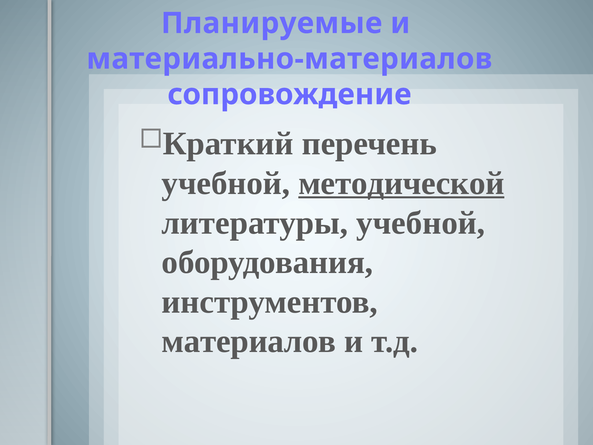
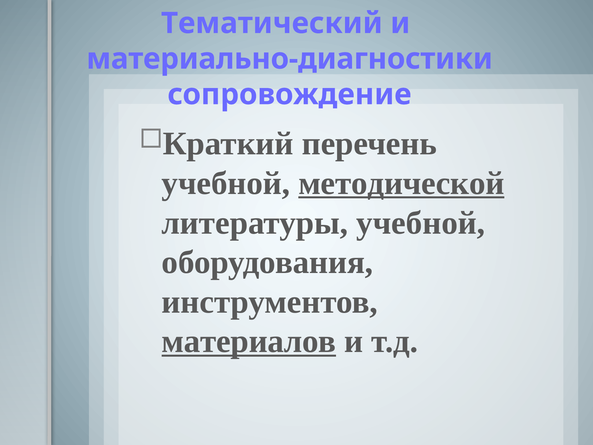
Планируемые: Планируемые -> Тематический (272, 23)
материально-материалов: материально-материалов -> материально-диагностики (290, 59)
материалов underline: none -> present (249, 341)
